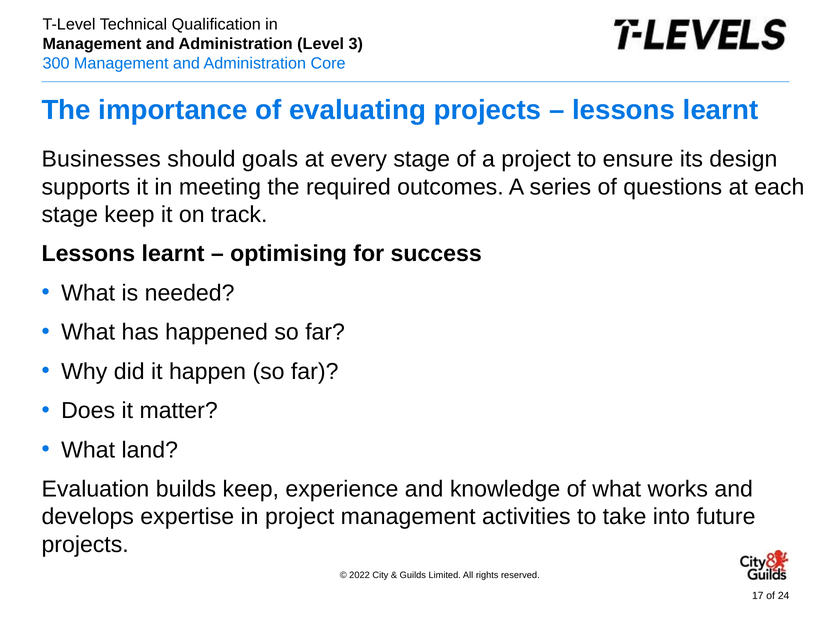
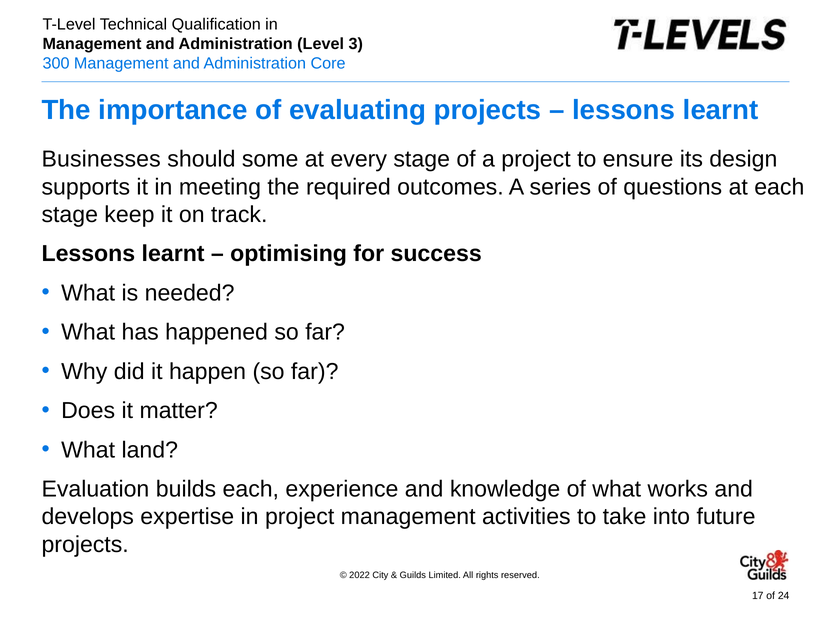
goals: goals -> some (270, 159)
builds keep: keep -> each (251, 489)
